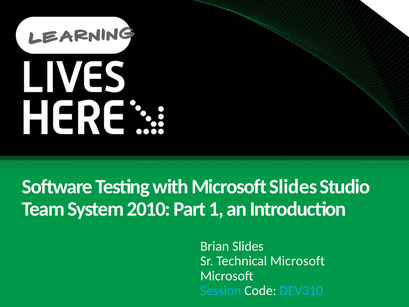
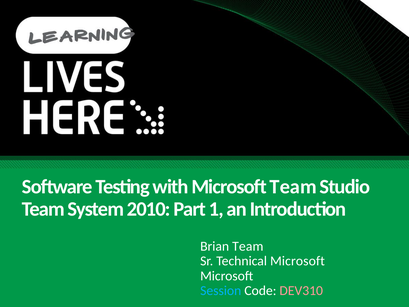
Microsoft Slides: Slides -> Team (293, 187)
Brian Slides: Slides -> Team (248, 246)
DEV310 colour: light blue -> pink (301, 290)
